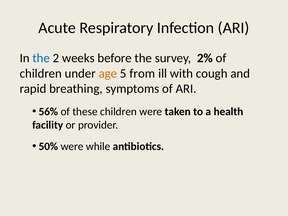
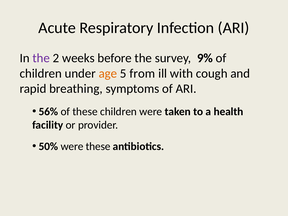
the colour: blue -> purple (41, 58)
2%: 2% -> 9% (205, 58)
were while: while -> these (98, 146)
